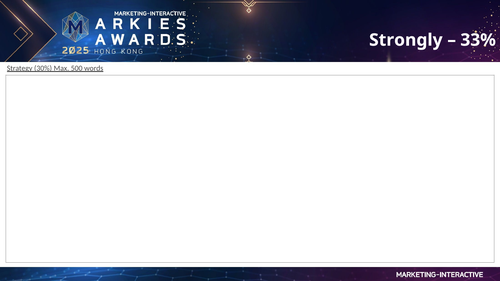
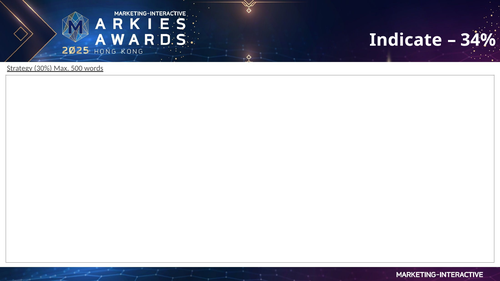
Strongly: Strongly -> Indicate (406, 40)
33%: 33% -> 34% (478, 40)
